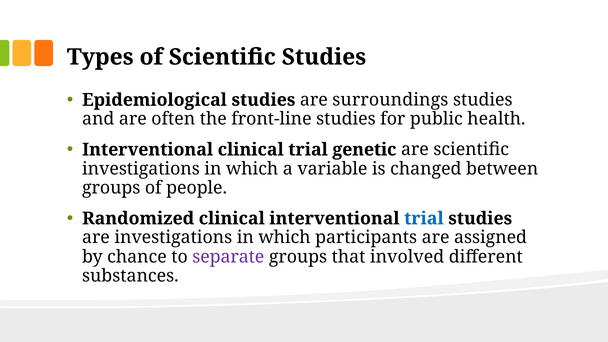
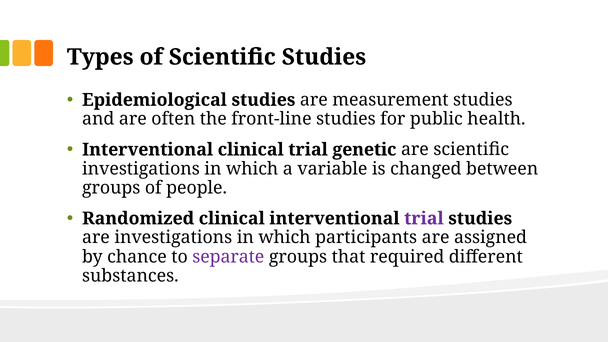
surroundings: surroundings -> measurement (390, 100)
trial colour: blue -> purple (424, 219)
involved: involved -> required (407, 257)
